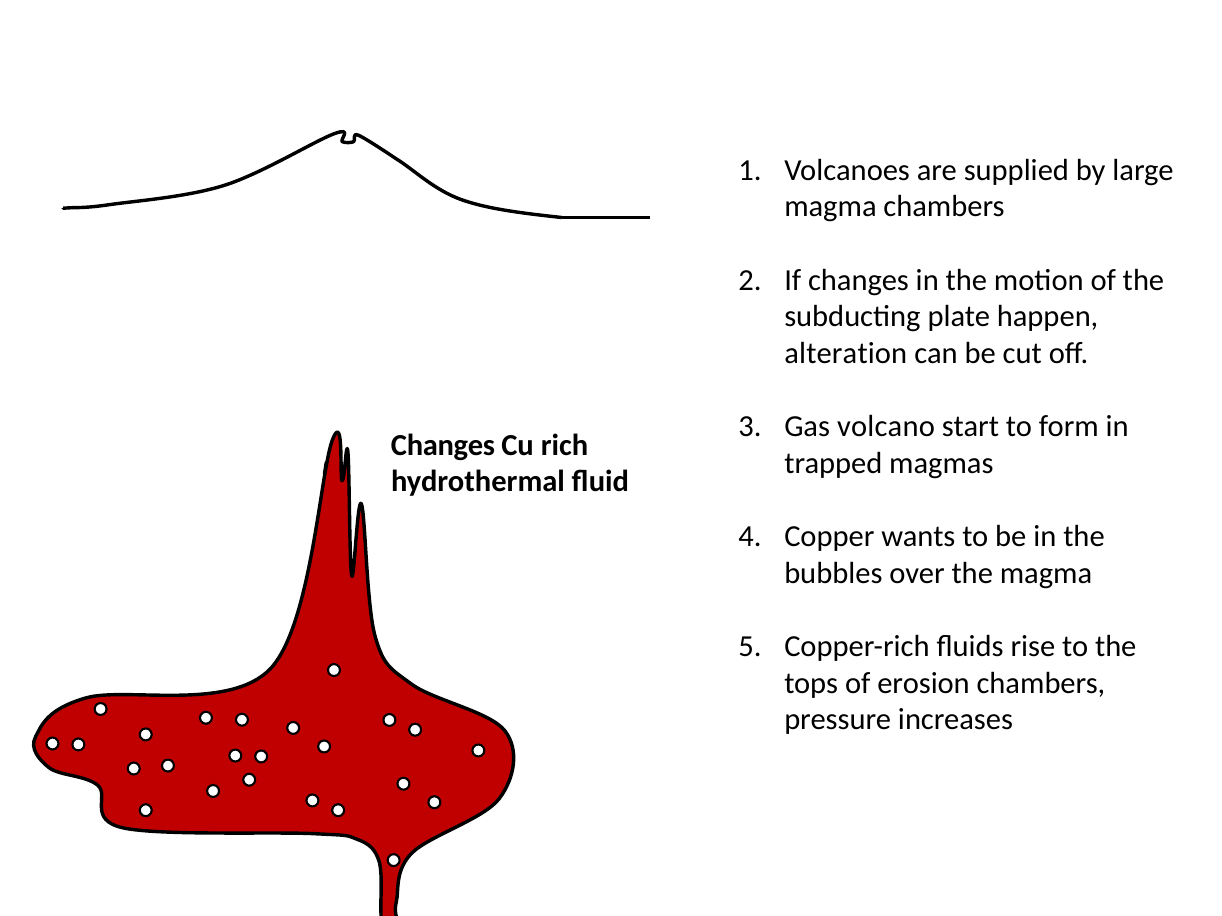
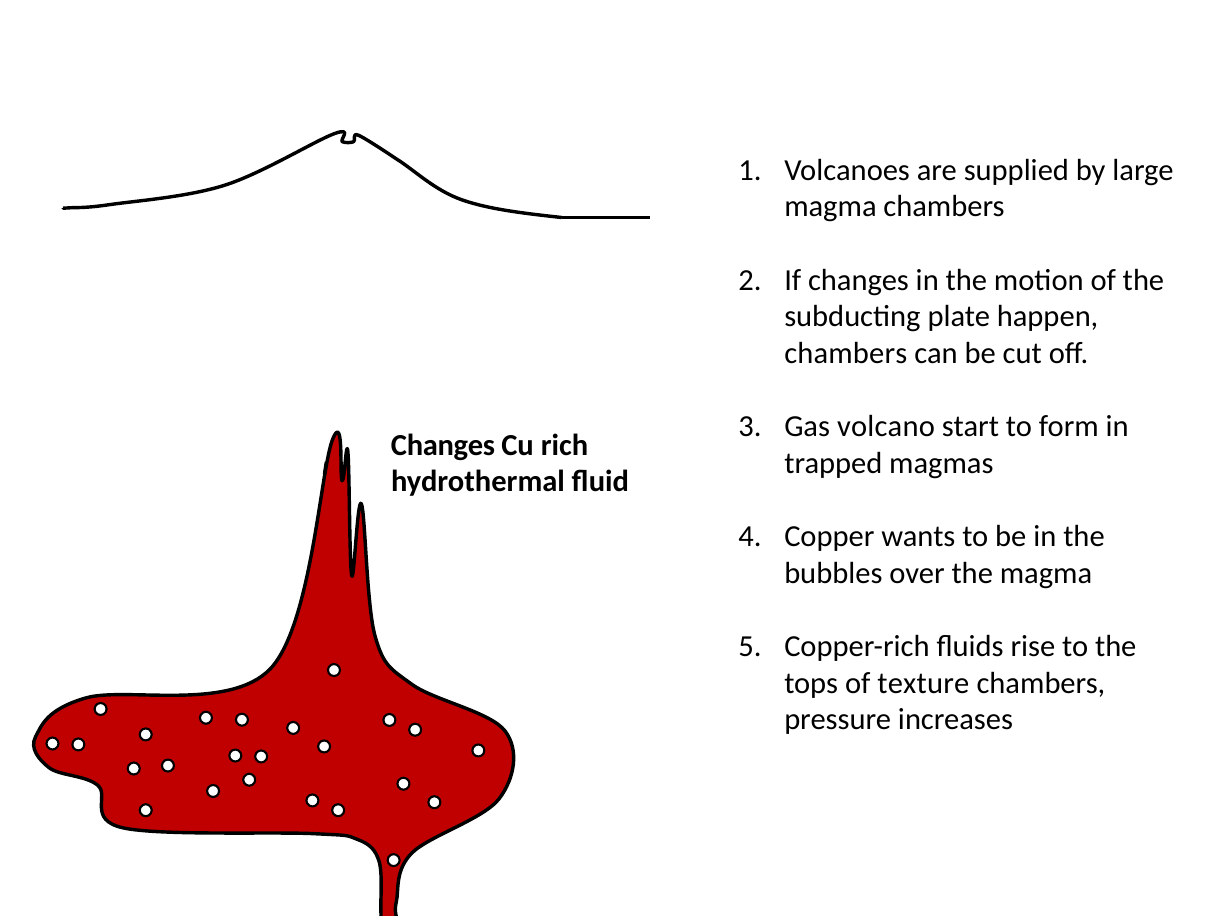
alteration: alteration -> chambers (846, 354)
erosion: erosion -> texture (923, 684)
